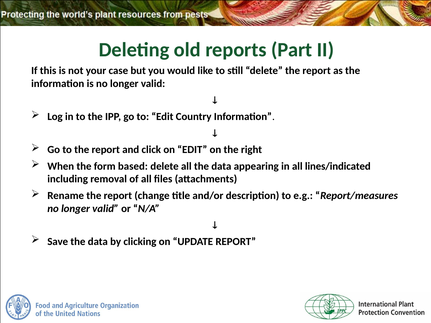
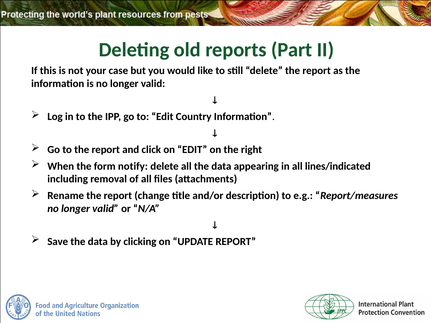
based: based -> notify (133, 166)
